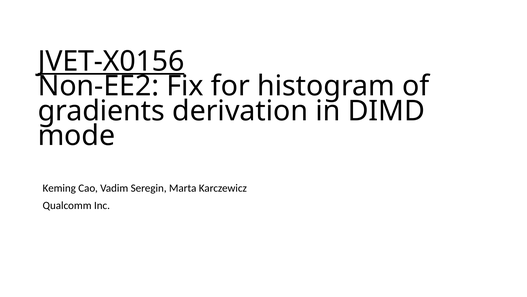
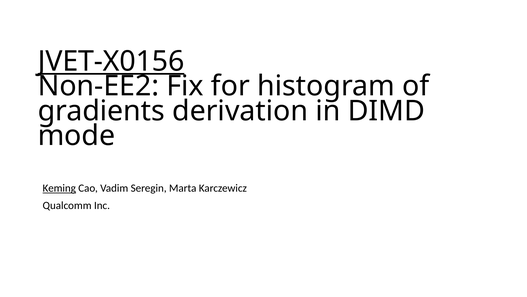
Keming underline: none -> present (59, 188)
